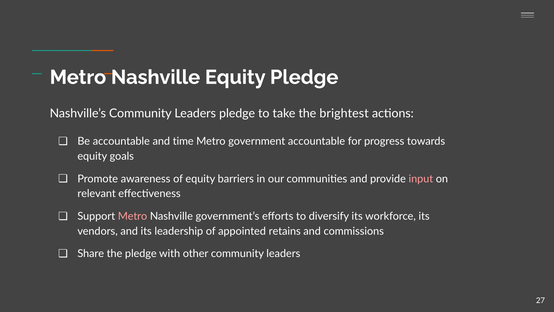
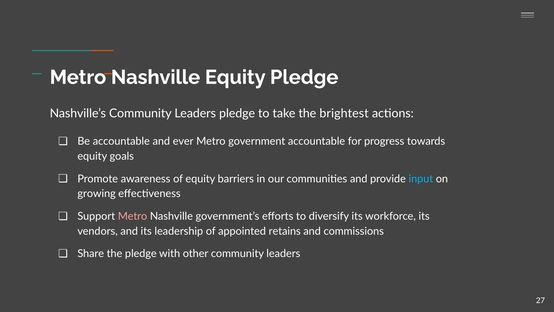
time: time -> ever (183, 141)
input colour: pink -> light blue (421, 179)
relevant: relevant -> growing (97, 193)
